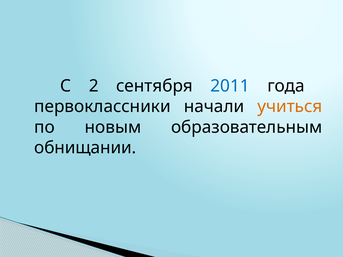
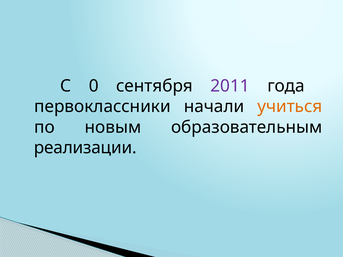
2: 2 -> 0 (94, 86)
2011 colour: blue -> purple (230, 86)
обнищании: обнищании -> реализации (85, 148)
